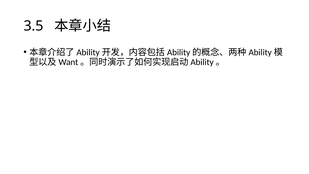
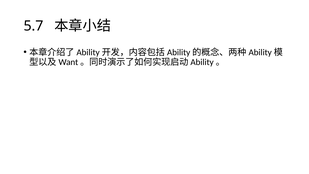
3.5: 3.5 -> 5.7 (34, 26)
